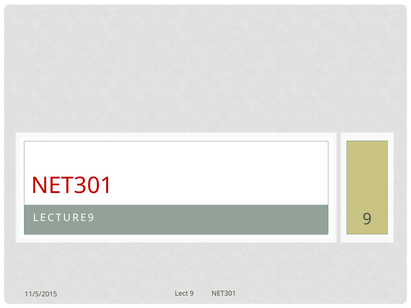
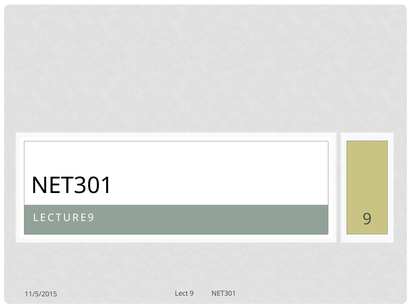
NET301 colour: red -> black (72, 186)
